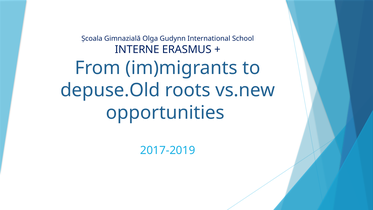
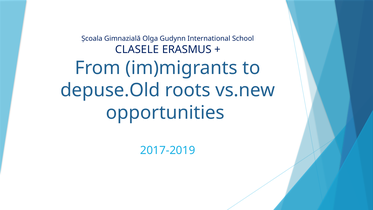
INTERNE: INTERNE -> CLASELE (137, 50)
